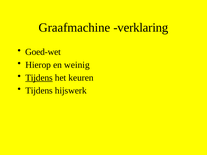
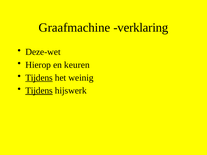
Goed-wet: Goed-wet -> Deze-wet (43, 52)
weinig: weinig -> keuren (77, 65)
keuren: keuren -> weinig (81, 78)
Tijdens underline: none -> present (39, 91)
